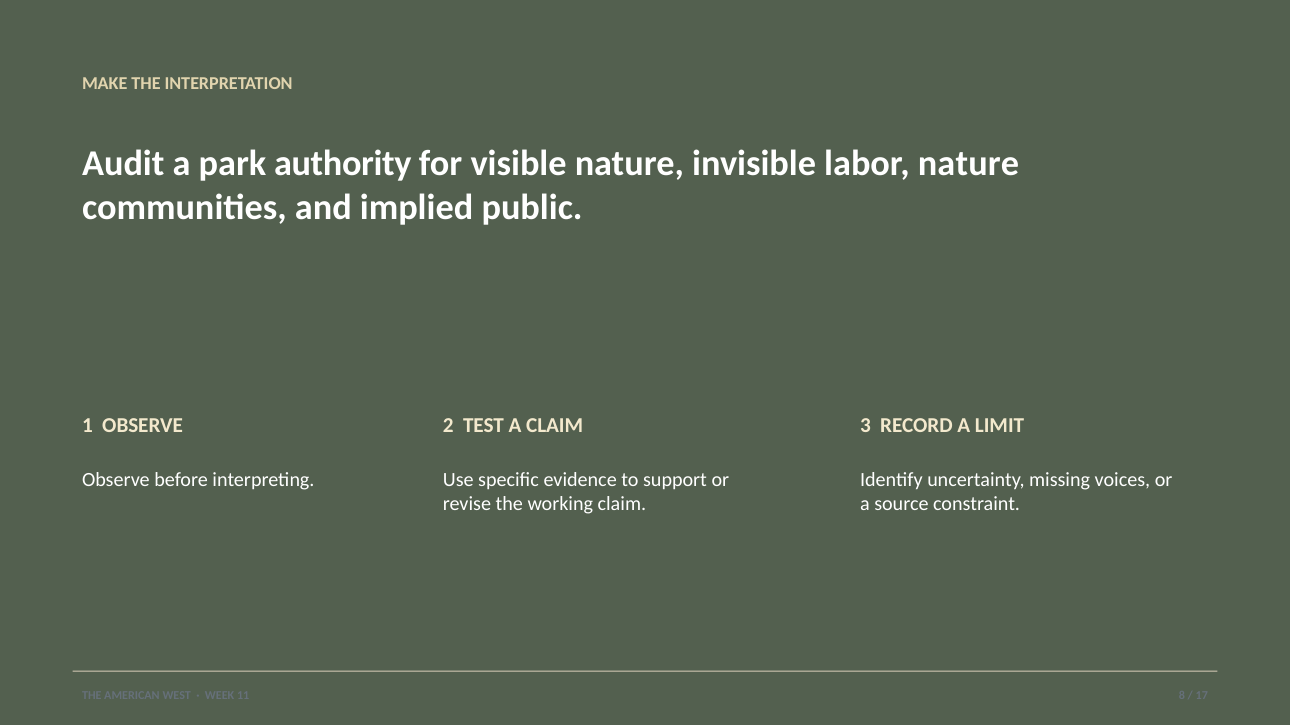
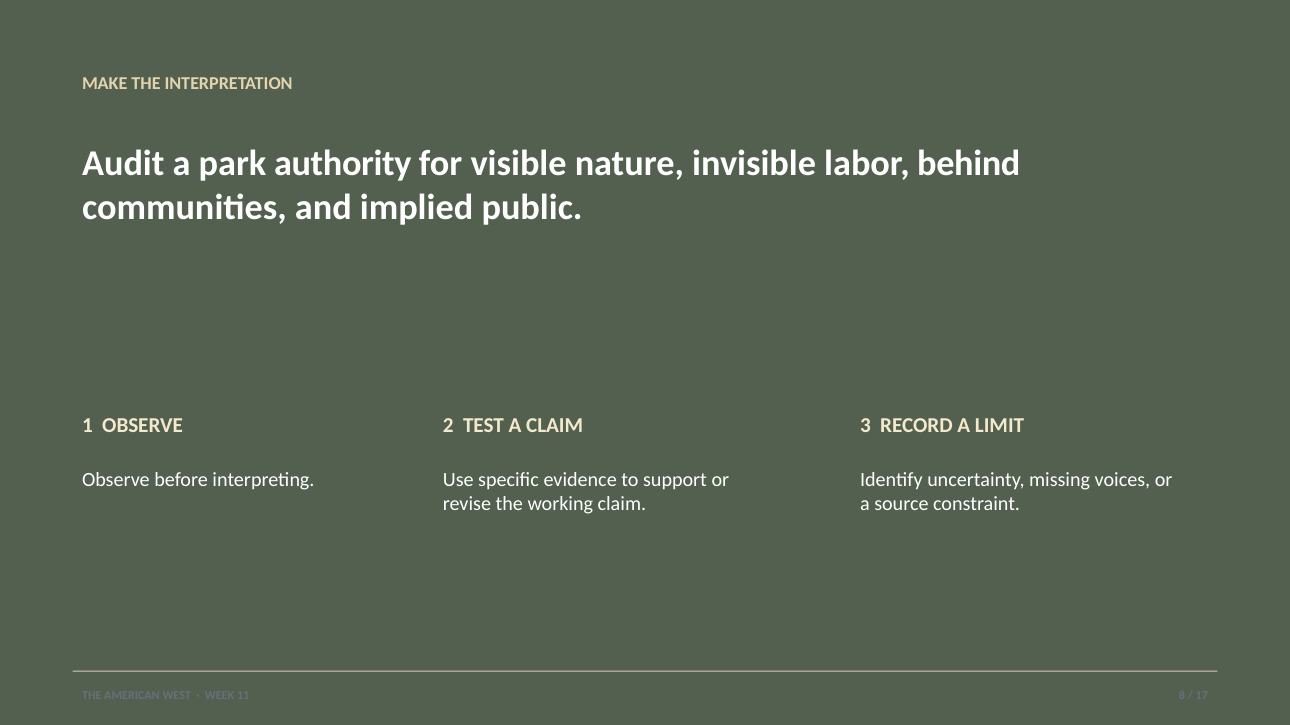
labor nature: nature -> behind (969, 164)
